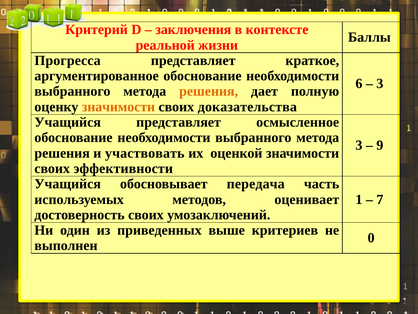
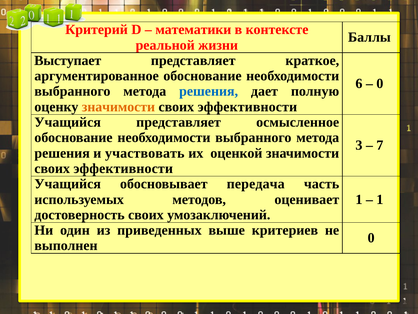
заключения: заключения -> математики (193, 30)
Прогресса: Прогресса -> Выступает (68, 60)
3: 3 -> 0 (380, 84)
решения colour: orange -> blue (209, 91)
доказательства: доказательства -> эффективности (247, 107)
9: 9 -> 7 (380, 145)
7: 7 -> 1 (380, 199)
